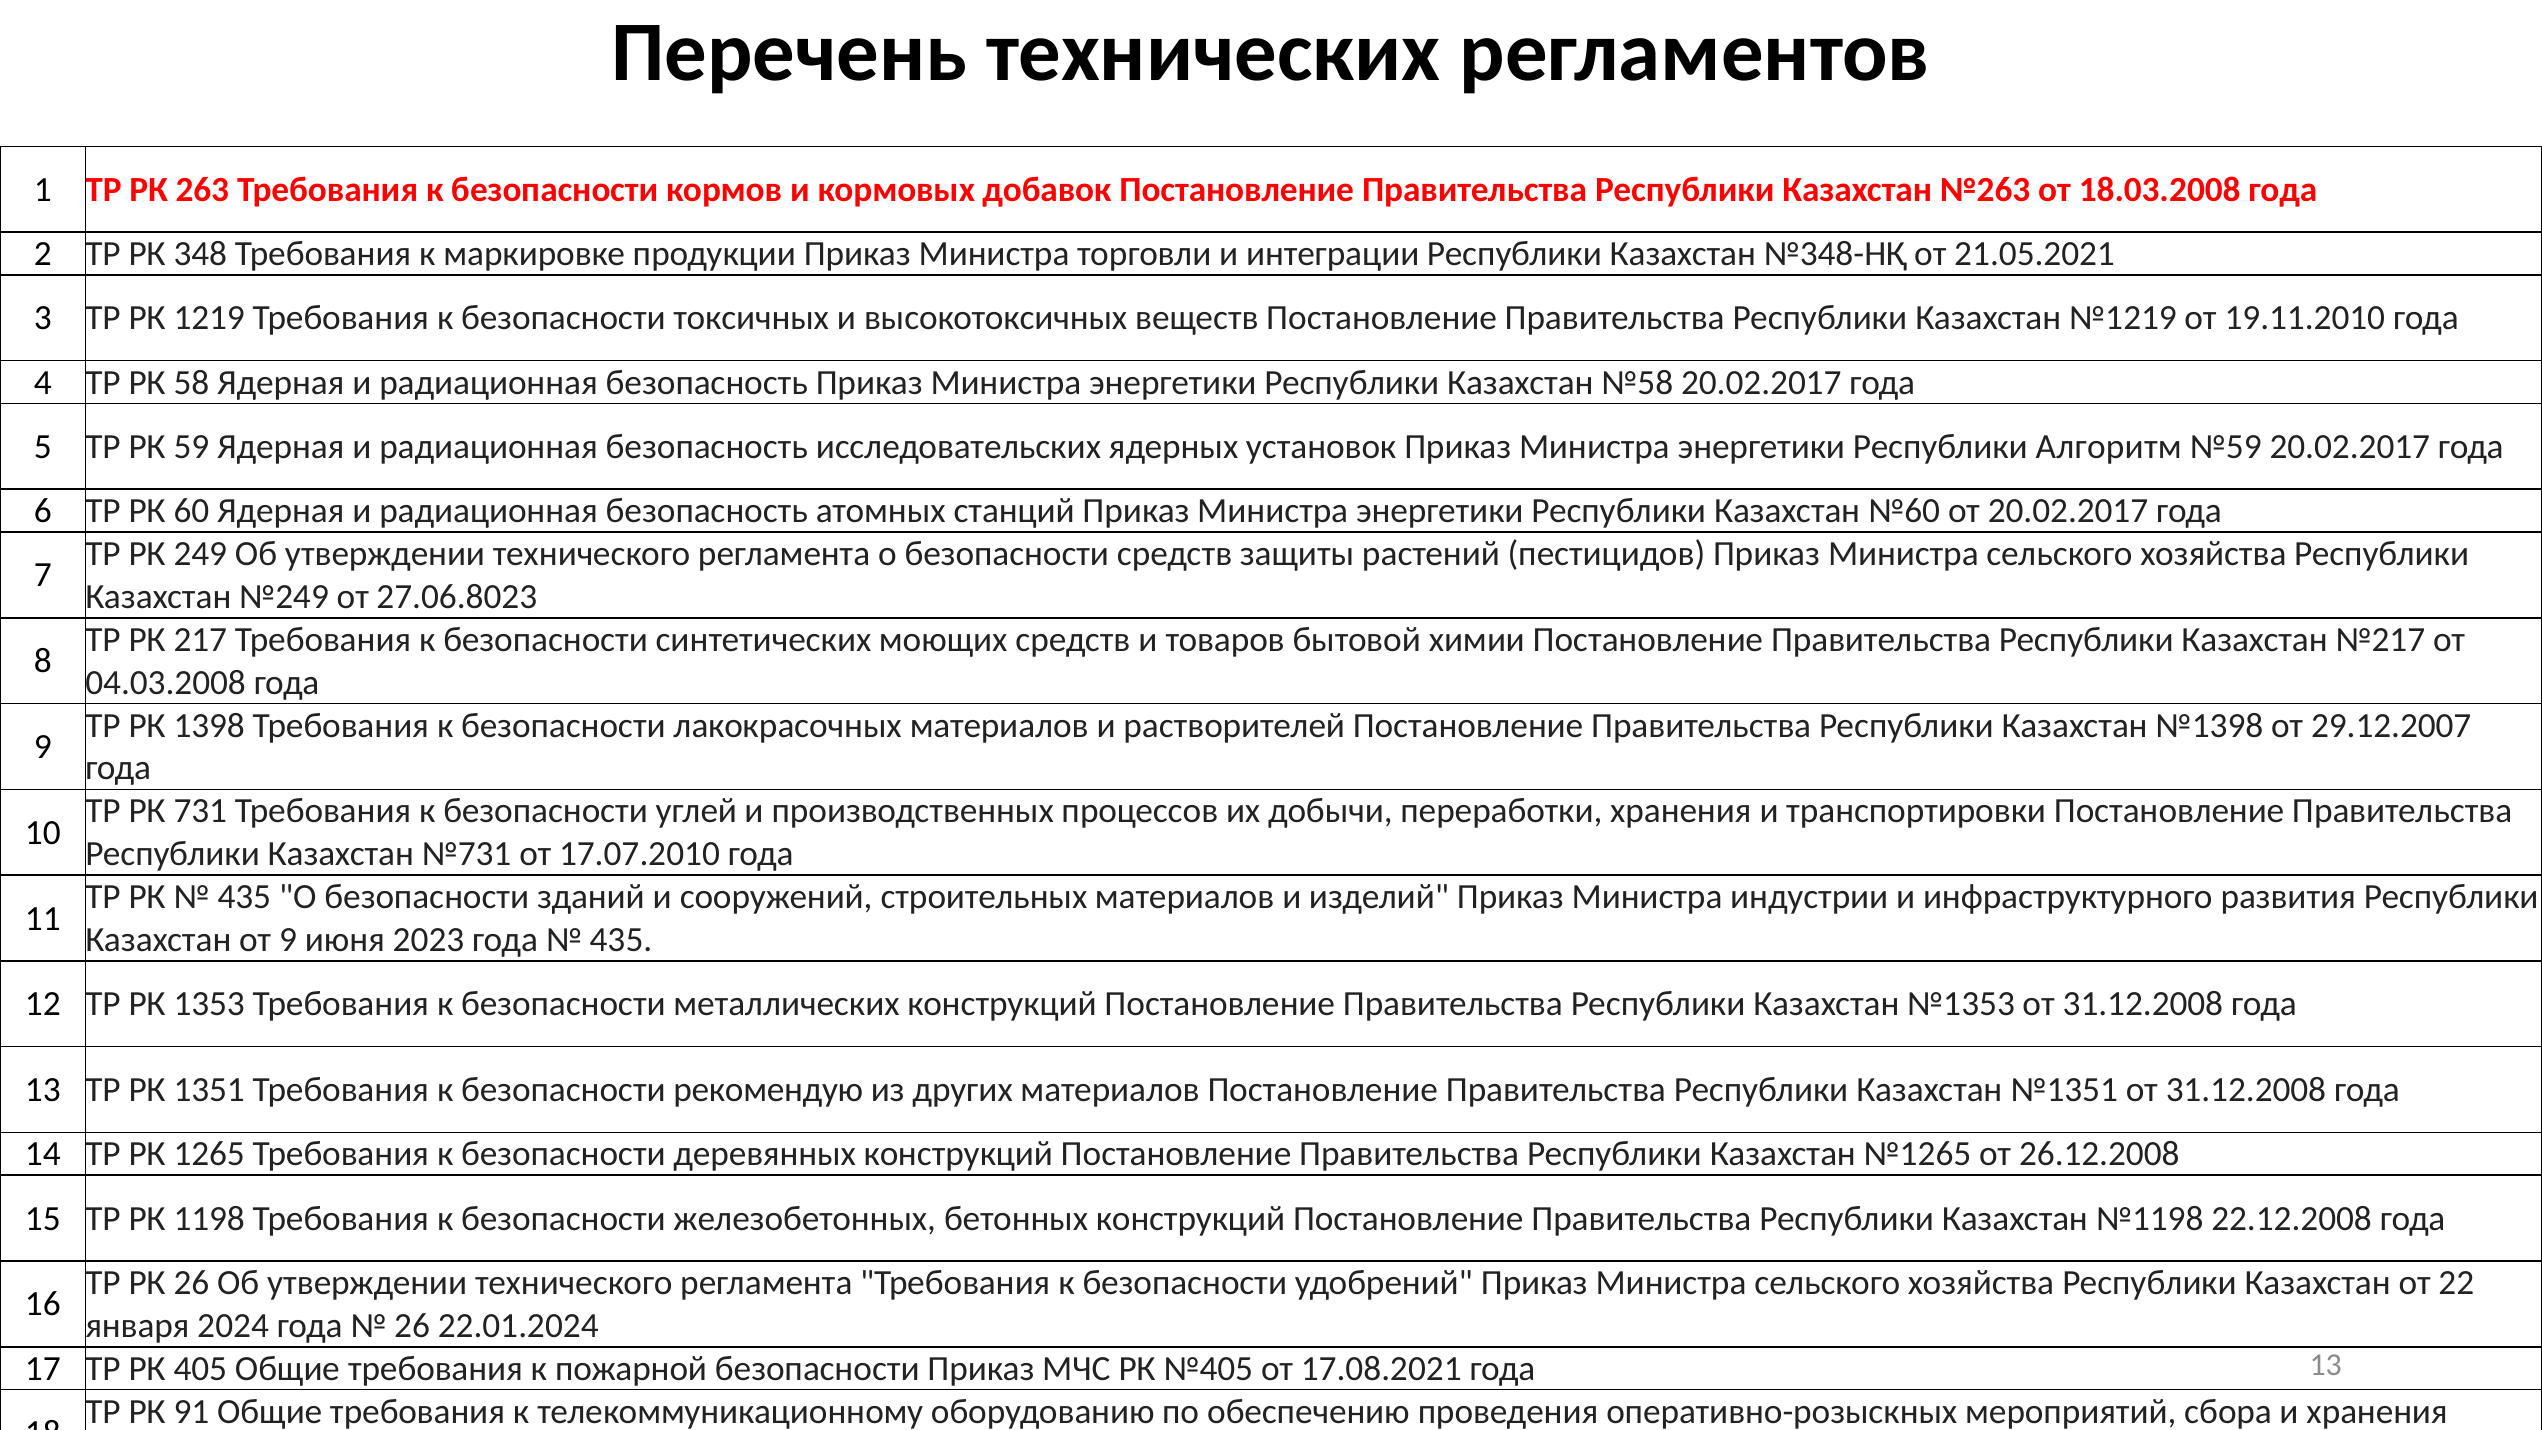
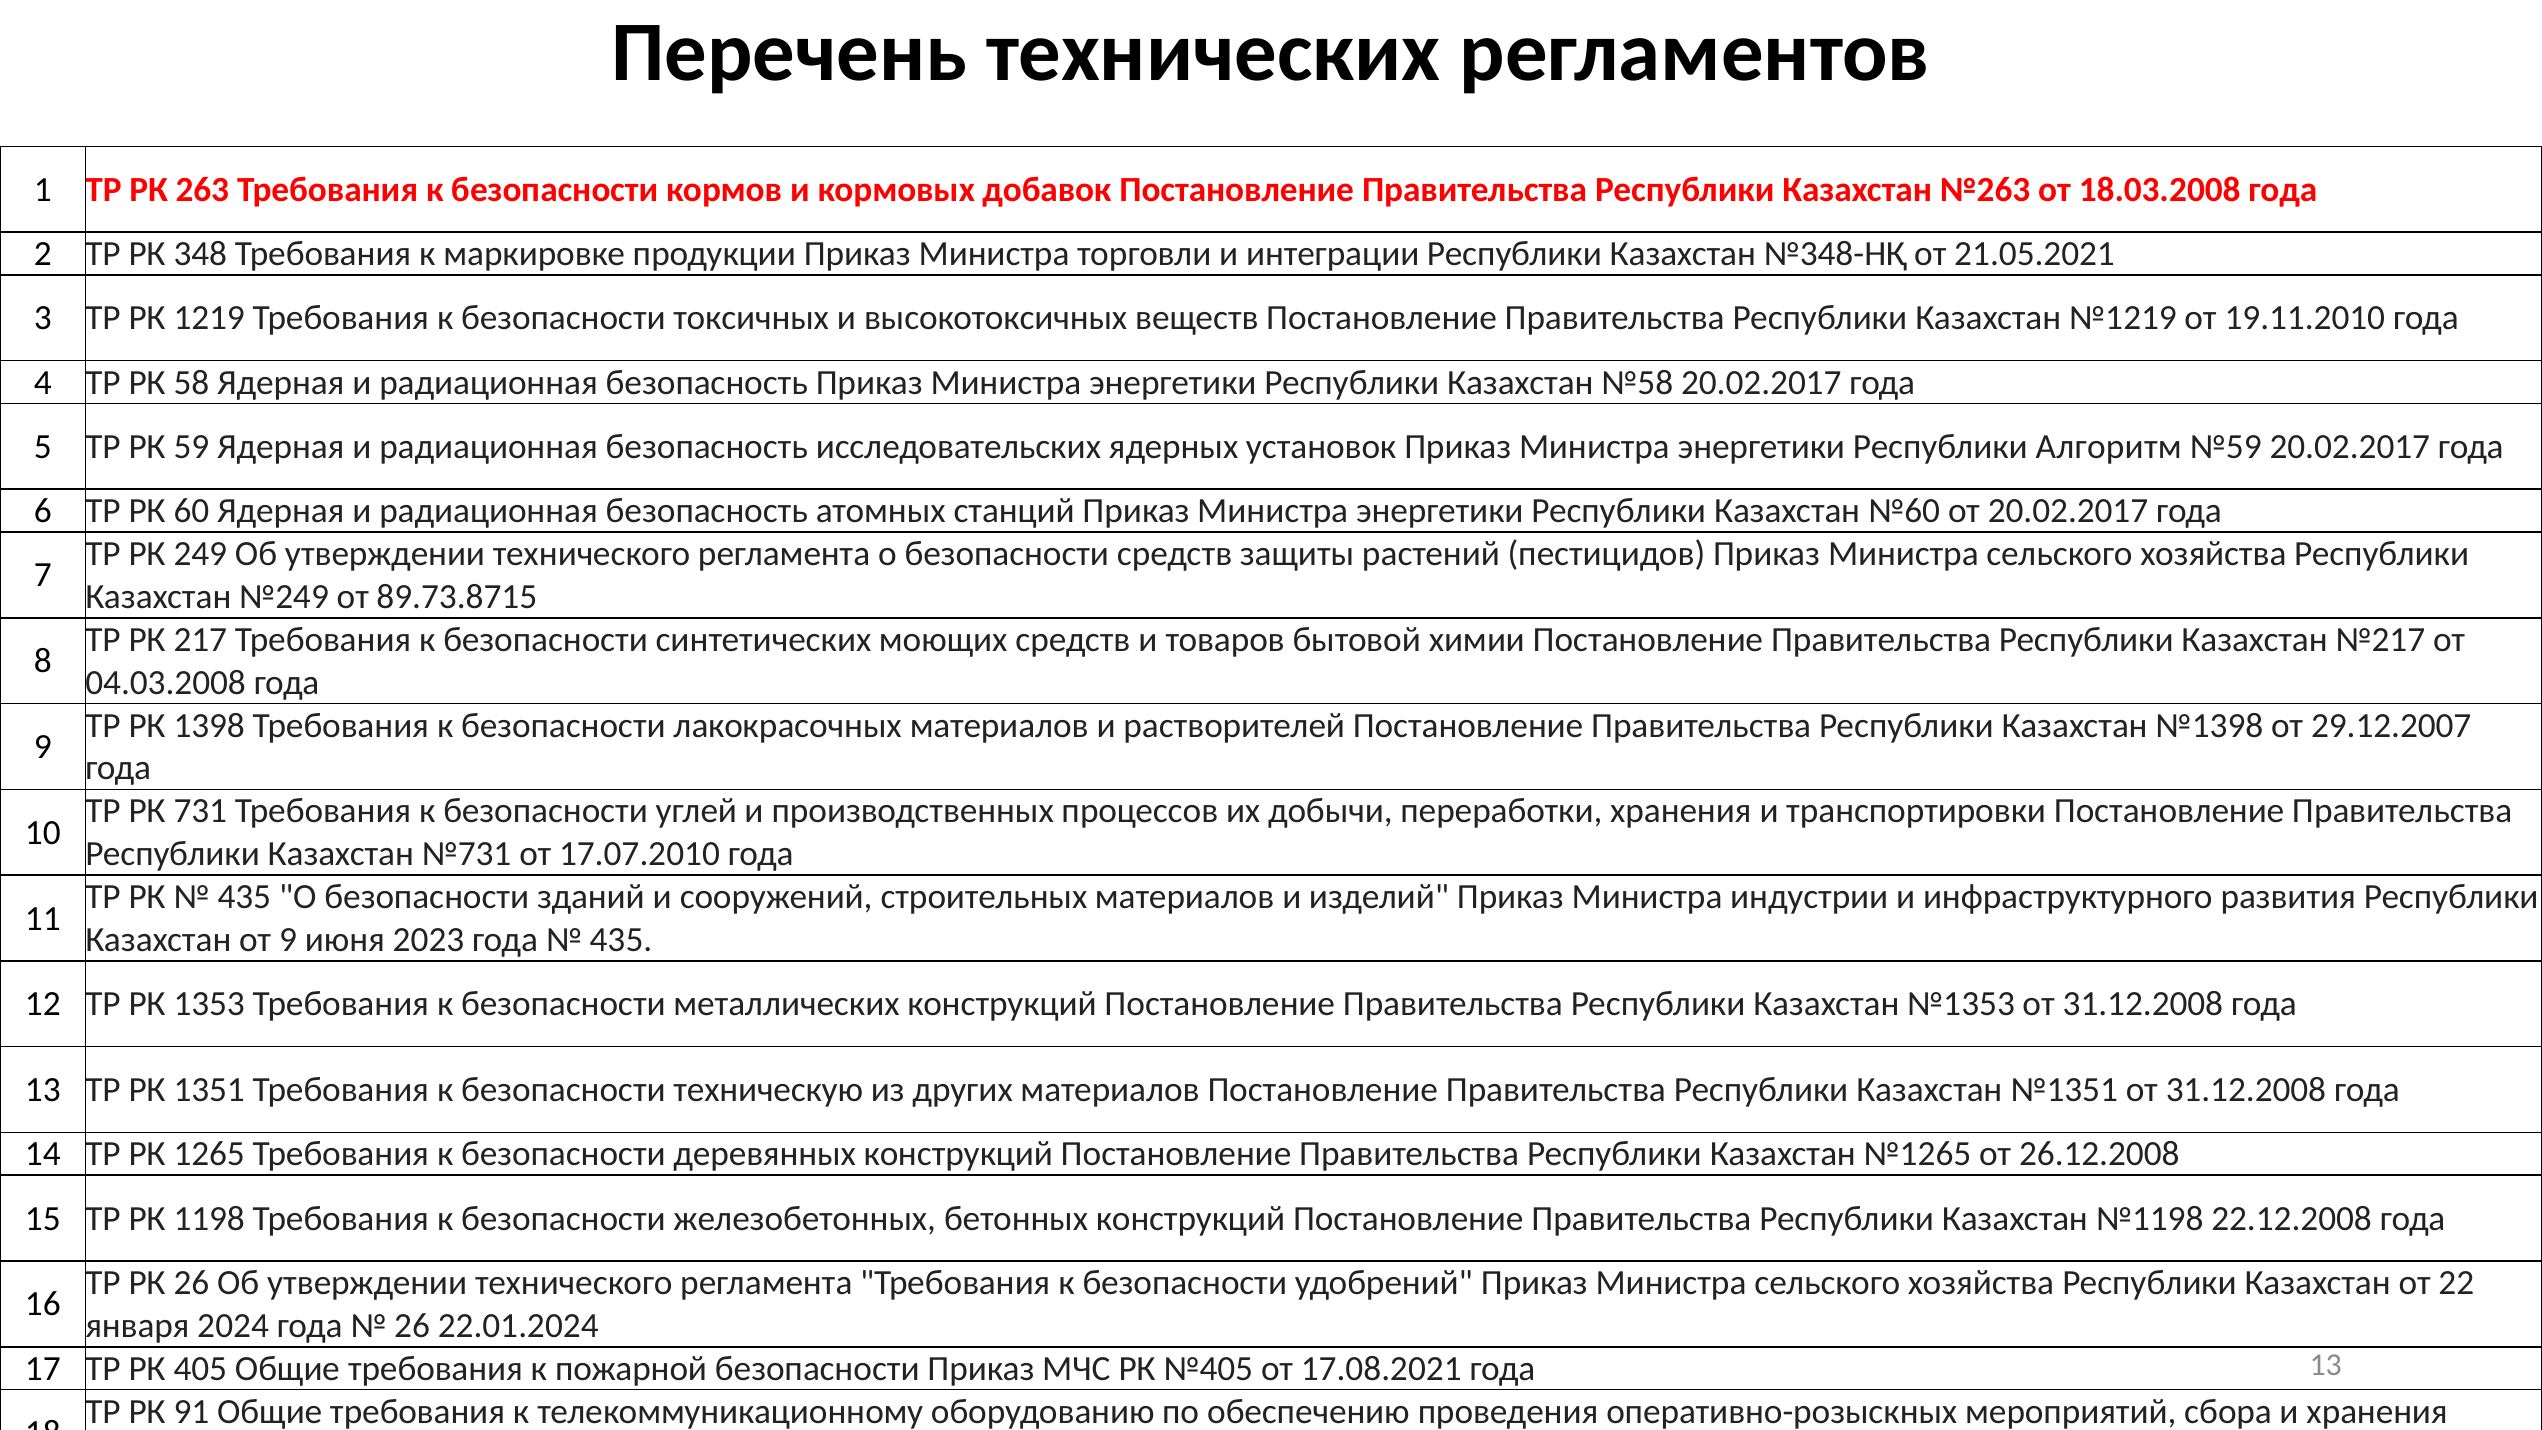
27.06.8023: 27.06.8023 -> 89.73.8715 (457, 597)
рекомендую: рекомендую -> техническую (768, 1090)
